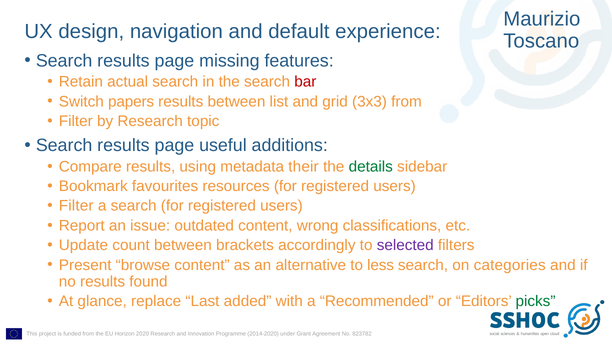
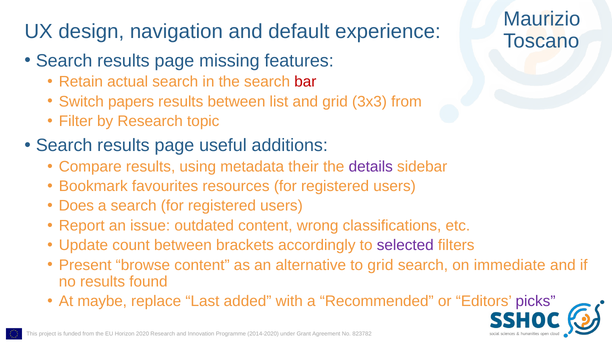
details colour: green -> purple (371, 167)
Filter: Filter -> Does (76, 206)
to less: less -> grid (380, 265)
categories: categories -> immediate (510, 265)
glance: glance -> maybe (102, 301)
picks colour: green -> purple (536, 301)
